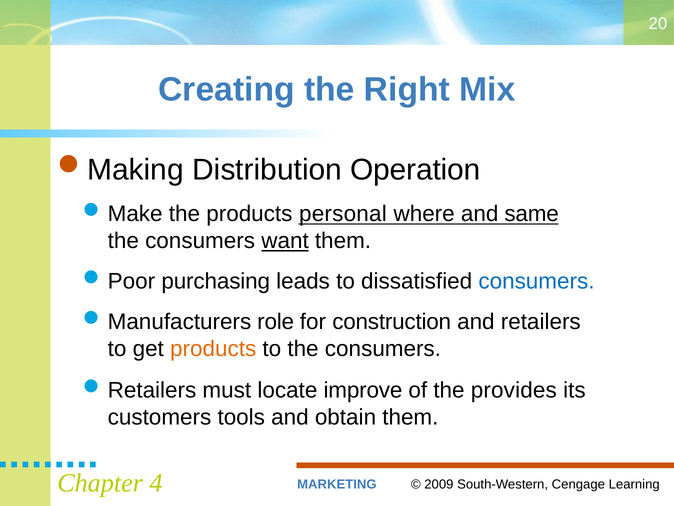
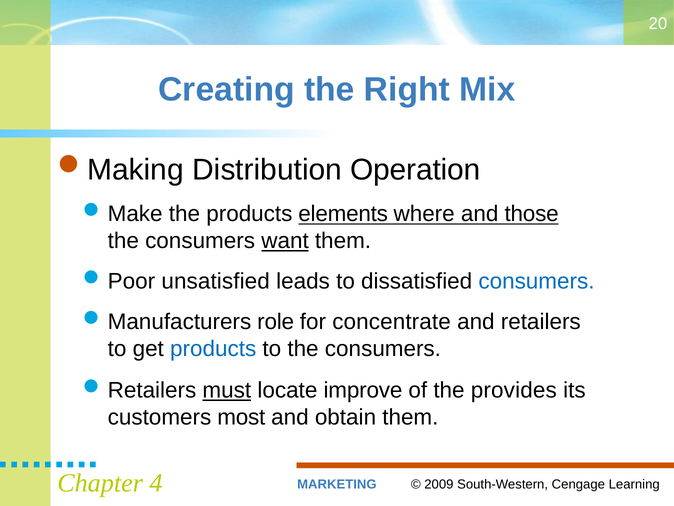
personal: personal -> elements (343, 214)
same: same -> those (532, 214)
purchasing: purchasing -> unsatisfied (216, 281)
construction: construction -> concentrate (392, 322)
products colour: orange -> blue (213, 349)
must underline: none -> present (227, 390)
tools: tools -> most (241, 417)
